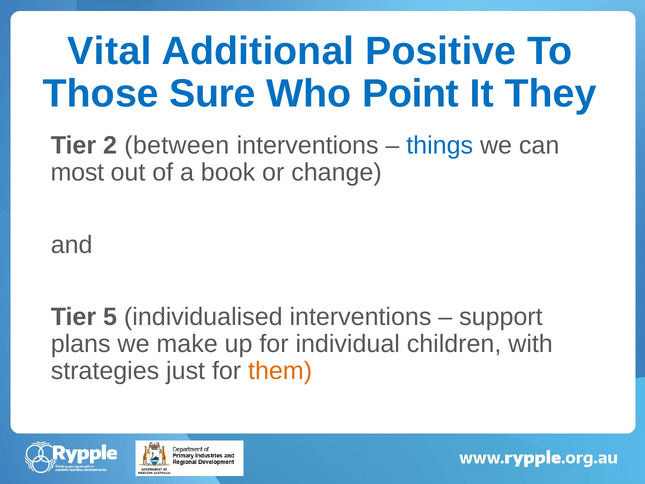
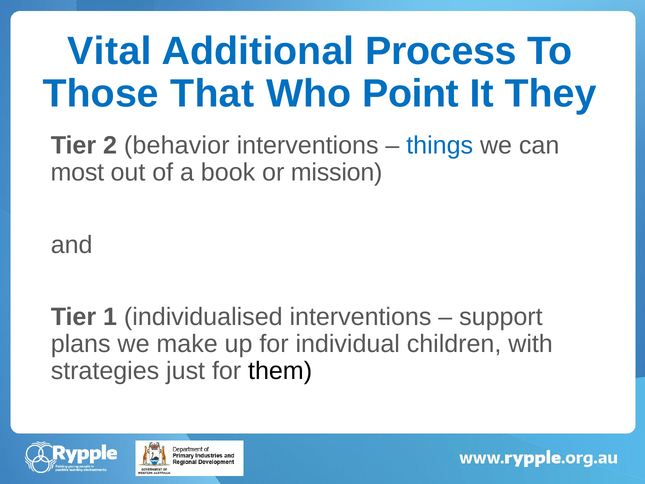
Positive: Positive -> Process (441, 51)
Sure: Sure -> That (212, 94)
between: between -> behavior (177, 145)
change: change -> mission (337, 172)
5: 5 -> 1 (110, 317)
them colour: orange -> black (280, 371)
